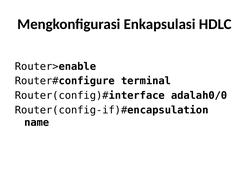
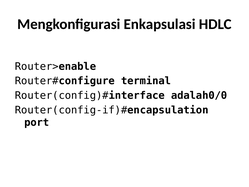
name: name -> port (37, 122)
